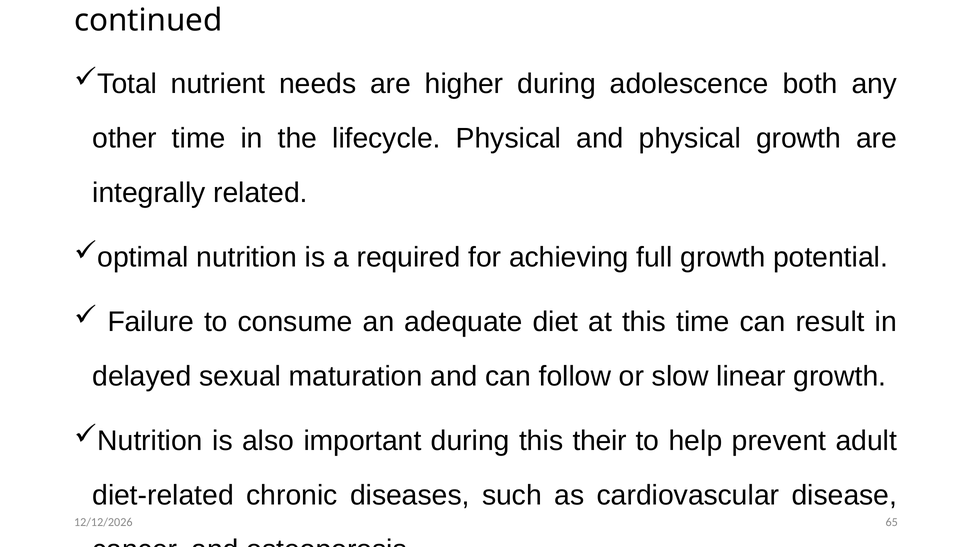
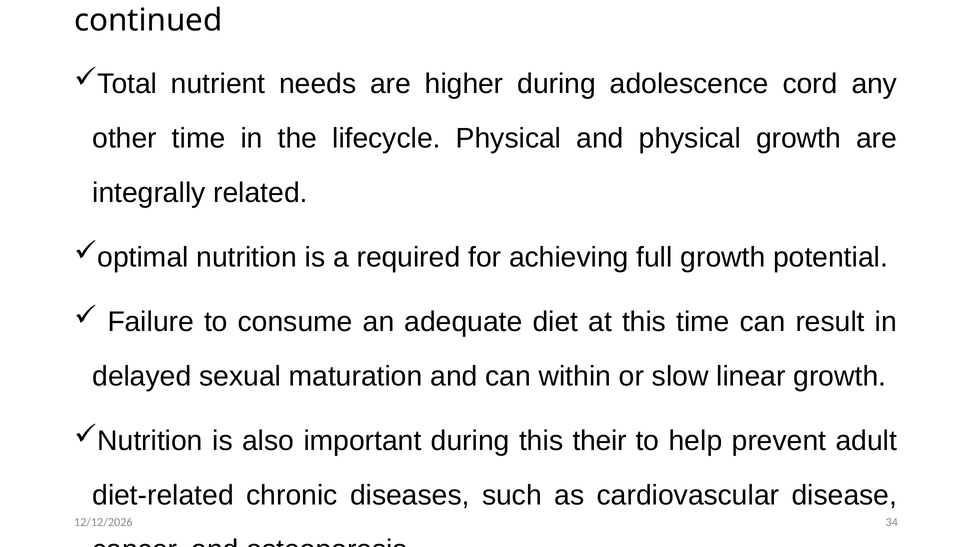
both: both -> cord (810, 84)
follow: follow -> within (575, 376)
65: 65 -> 34 (892, 522)
